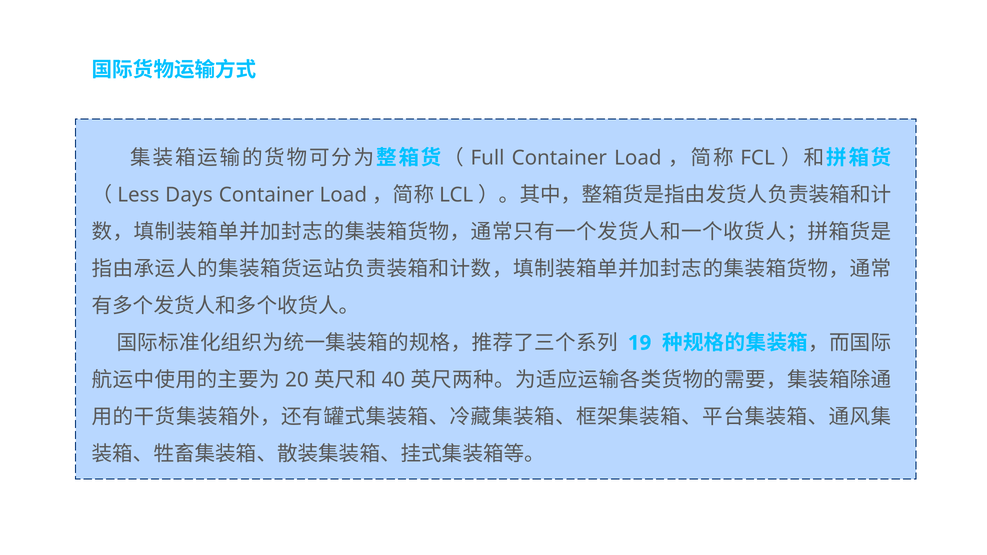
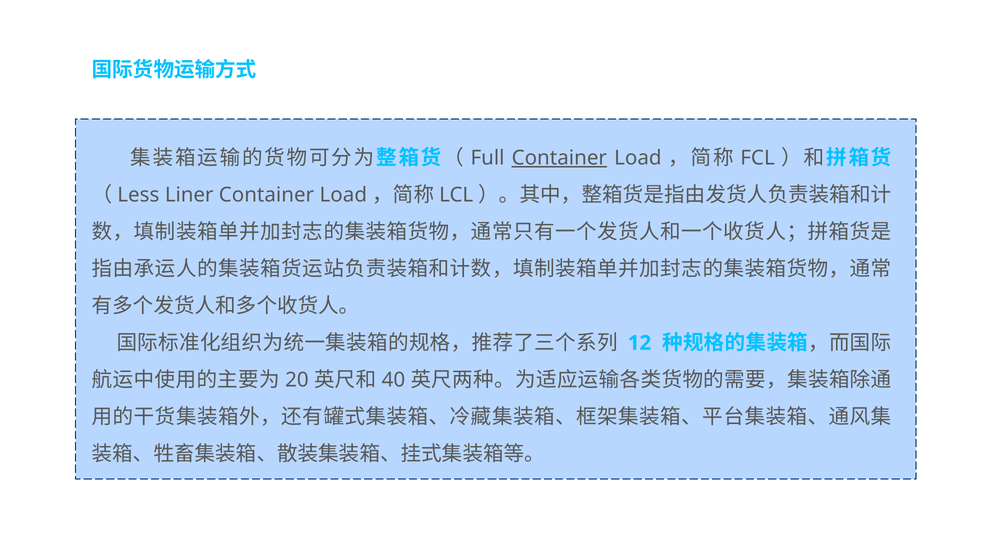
Container underline: none -> present (559, 158)
Days: Days -> Liner (189, 195)
19: 19 -> 12 (640, 343)
